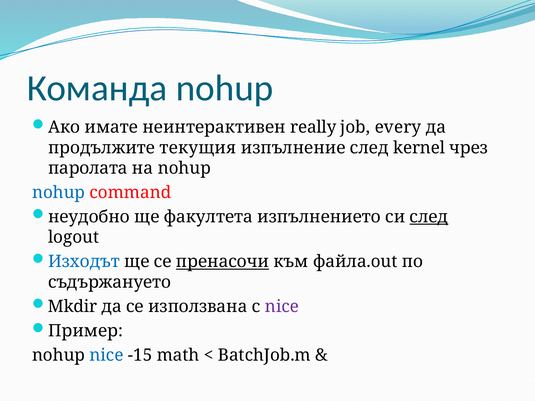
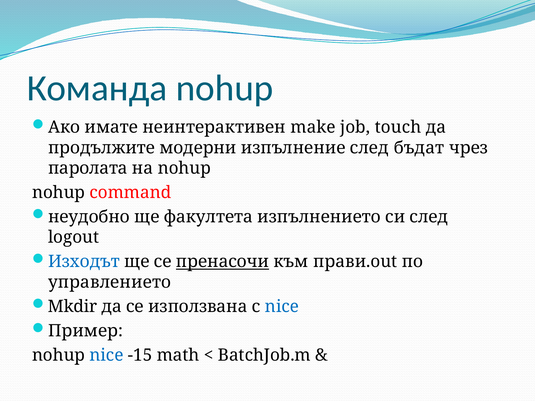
really: really -> make (313, 127)
every: every -> touch (398, 127)
текущия: текущия -> модерни (198, 148)
kernel: kernel -> бъдат (419, 148)
nohup colour: blue -> black (59, 193)
след underline: present -> none (429, 217)
файла.out: файла.out -> прави.out (355, 262)
съдържануето: съдържануето -> управлението (110, 282)
nice colour: purple -> blue (282, 307)
